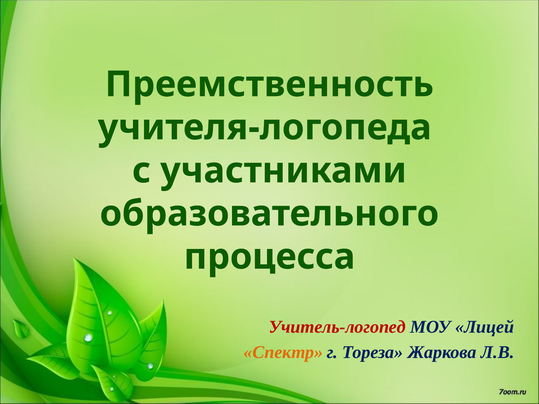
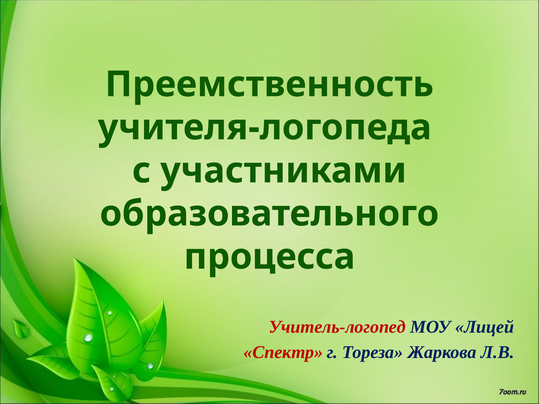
Спектр colour: orange -> red (283, 352)
